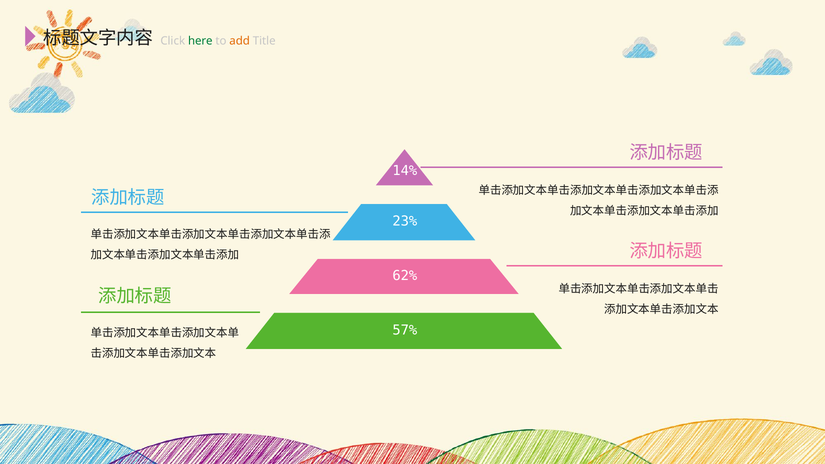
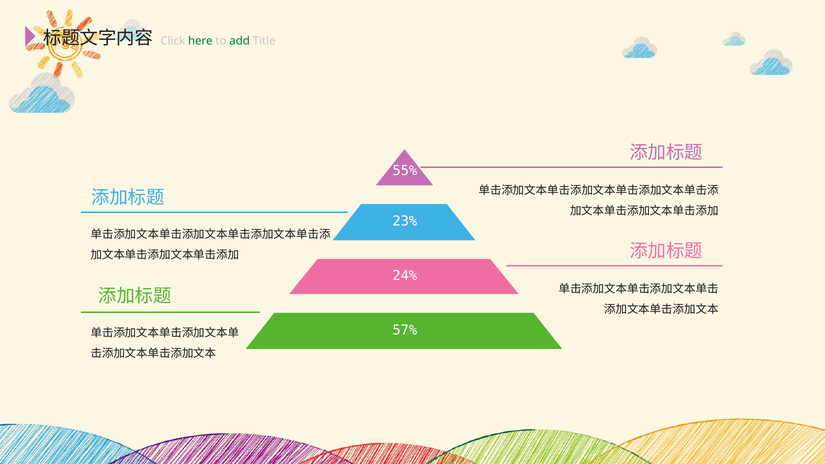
add colour: orange -> green (240, 41)
14%: 14% -> 55% (405, 171)
62%: 62% -> 24% (405, 276)
